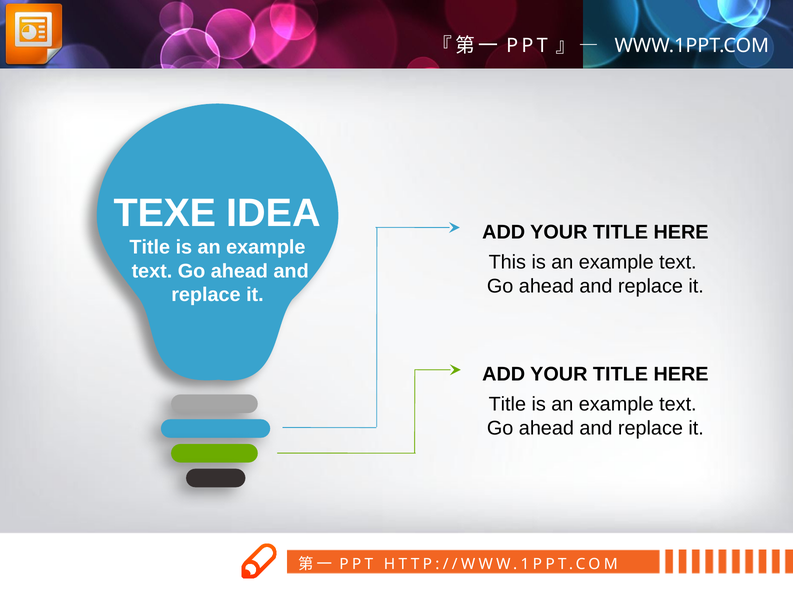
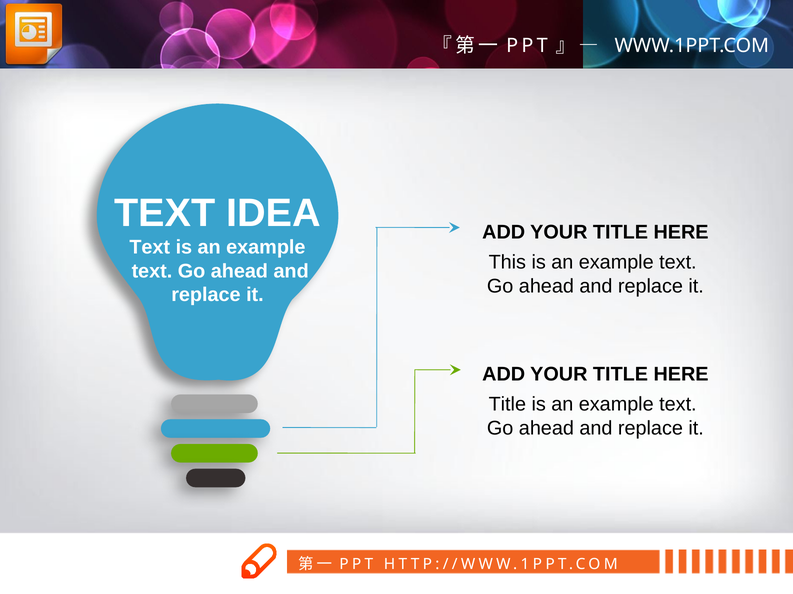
TEXE: TEXE -> TEXT (165, 213)
Title: Title -> Text (150, 248)
